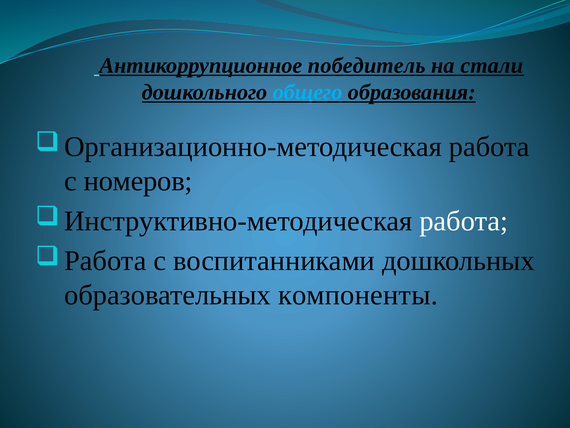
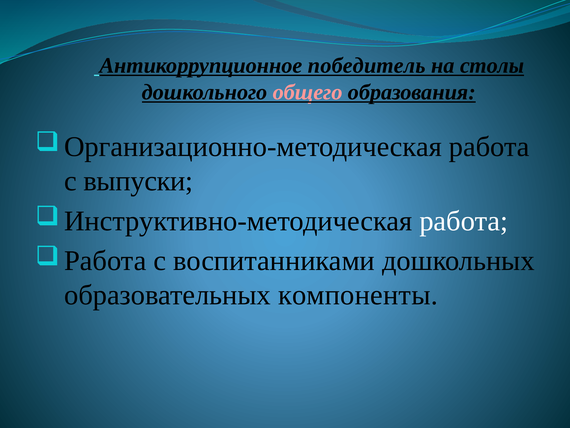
стали: стали -> столы (492, 66)
общего colour: light blue -> pink (308, 92)
номеров: номеров -> выпуски (138, 181)
